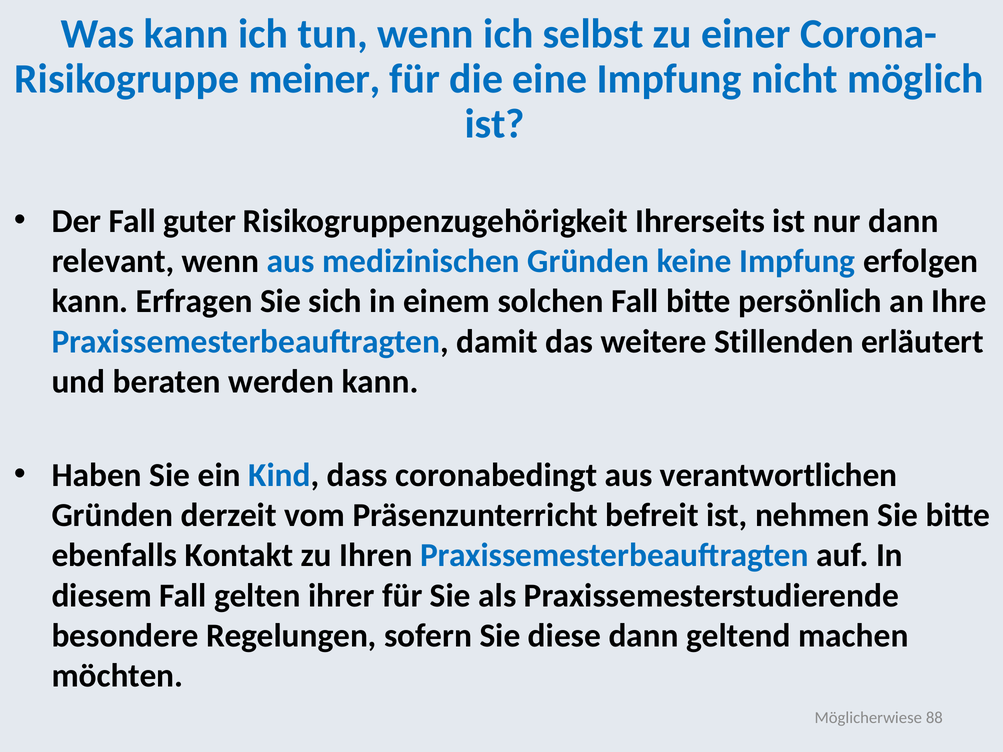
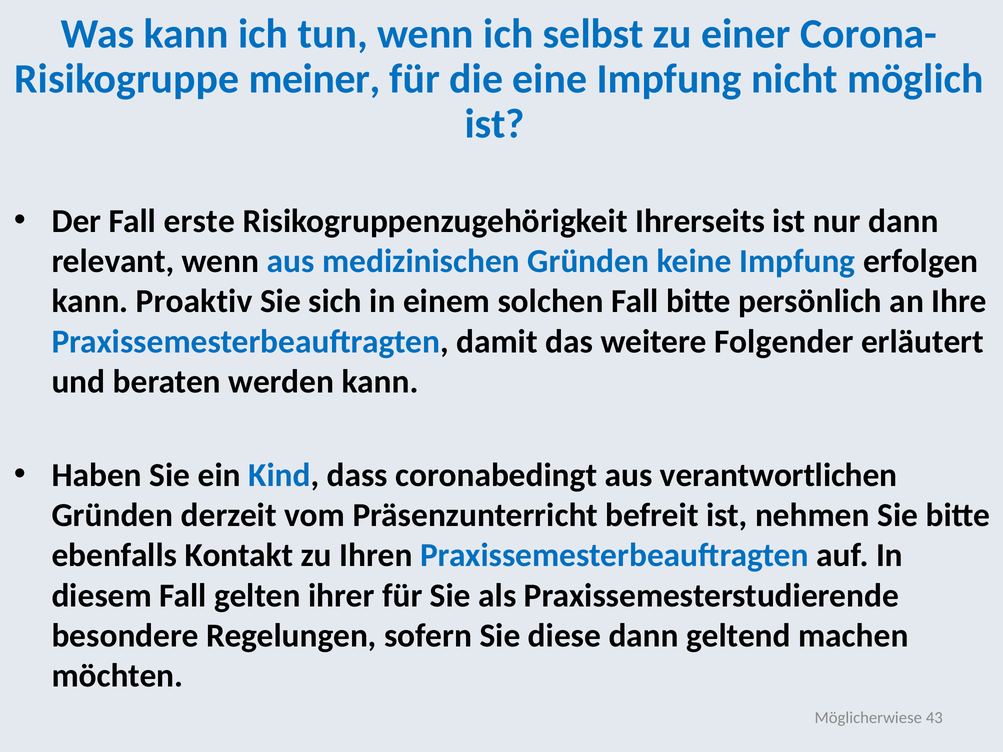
guter: guter -> erste (199, 221)
Erfragen: Erfragen -> Proaktiv (194, 302)
Stillenden: Stillenden -> Folgender (784, 342)
88: 88 -> 43 (934, 718)
